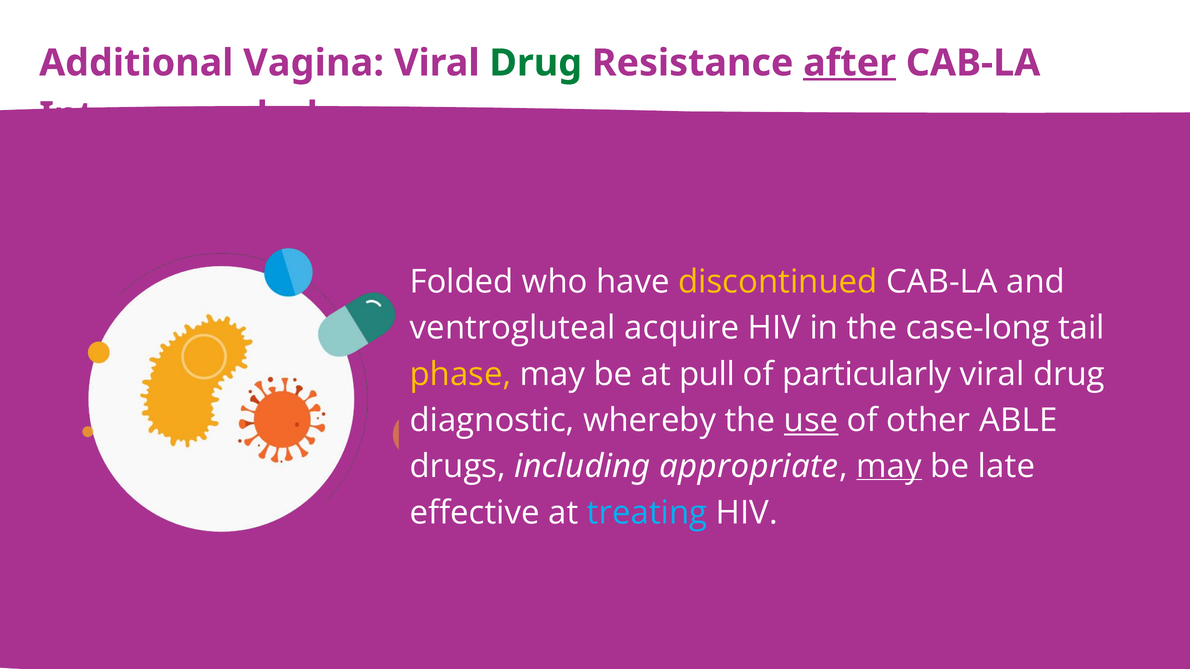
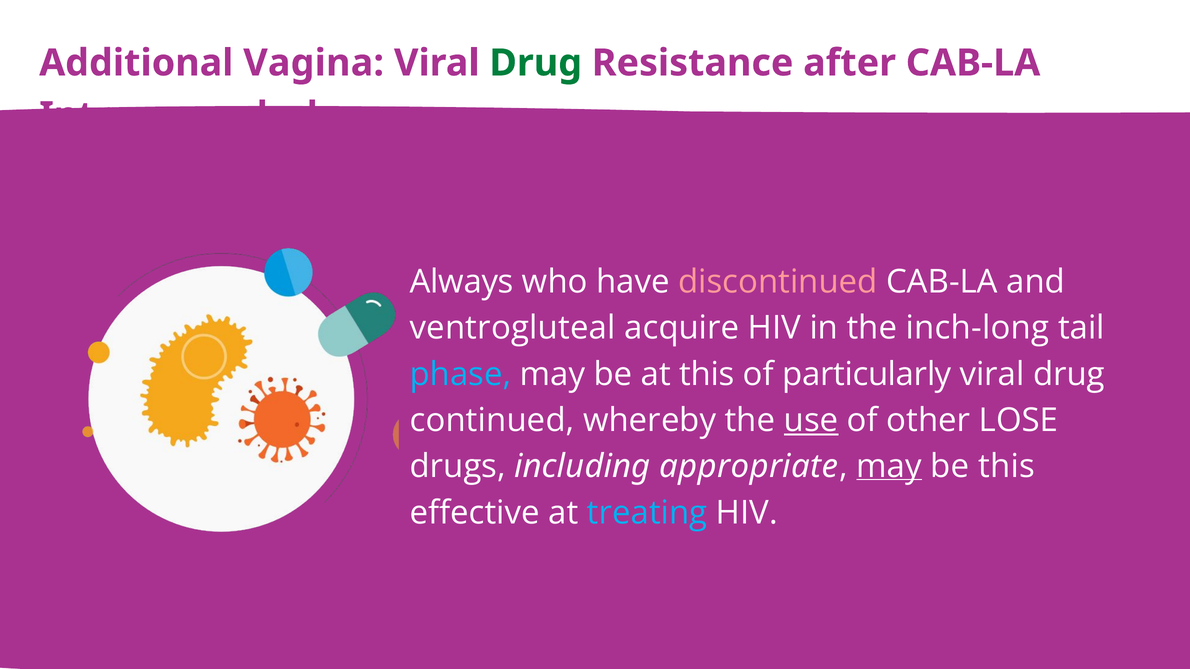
after underline: present -> none (850, 63)
Folded: Folded -> Always (462, 282)
discontinued colour: yellow -> pink (778, 282)
case-long: case-long -> inch-long (977, 328)
phase colour: yellow -> light blue (460, 374)
at pull: pull -> this (707, 374)
diagnostic: diagnostic -> continued (492, 421)
ABLE: ABLE -> LOSE (1019, 421)
be late: late -> this (1007, 467)
